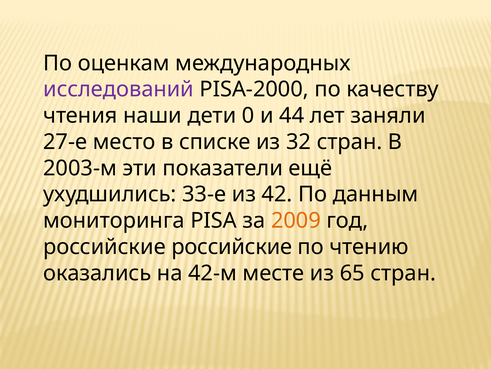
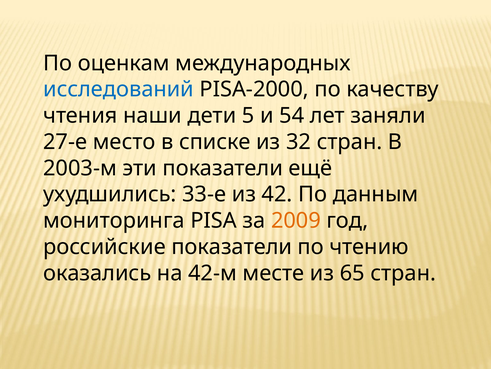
исследований colour: purple -> blue (119, 89)
0: 0 -> 5 (248, 115)
44: 44 -> 54 (292, 115)
российские российские: российские -> показатели (232, 246)
